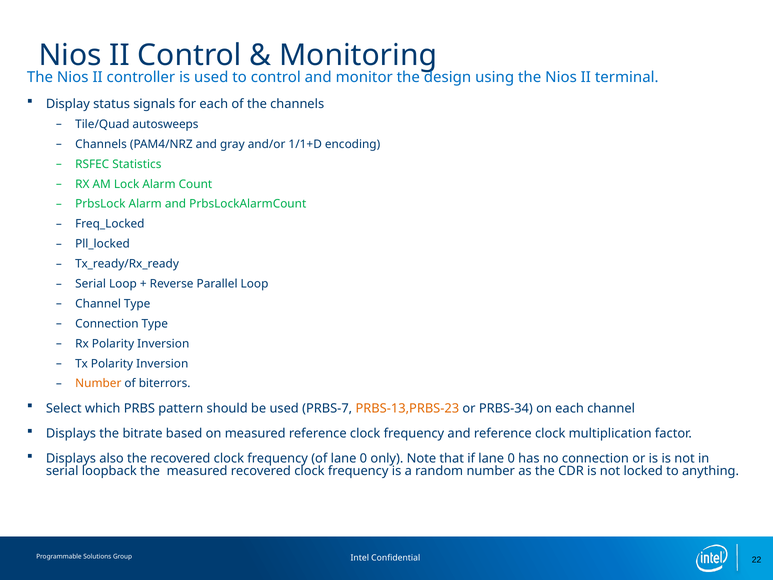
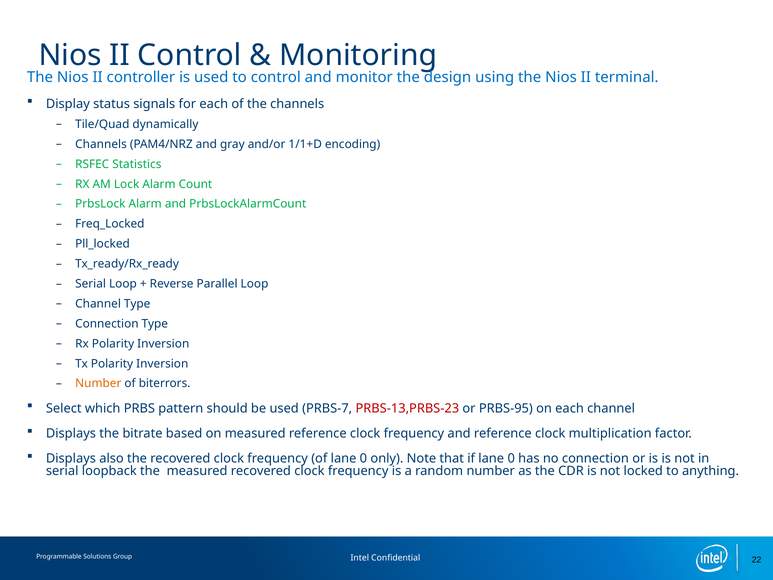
autosweeps: autosweeps -> dynamically (165, 124)
PRBS-13,PRBS-23 colour: orange -> red (407, 408)
PRBS-34: PRBS-34 -> PRBS-95 (506, 408)
